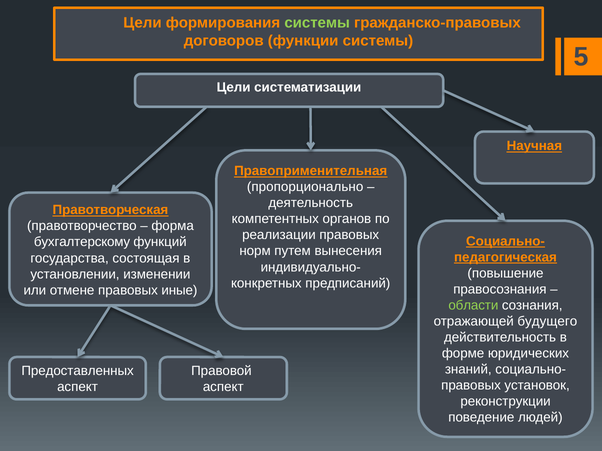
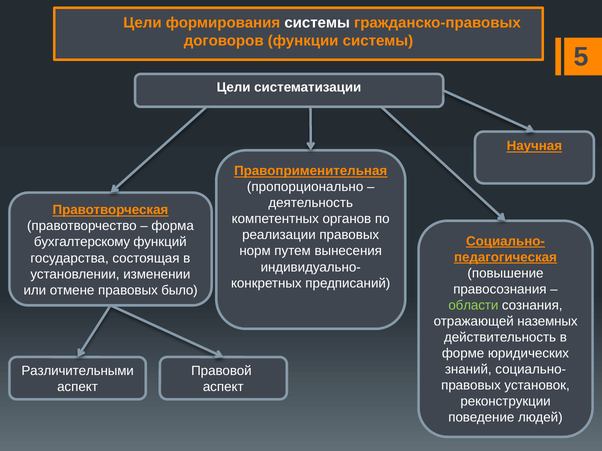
системы colour: light green -> white (317, 23)
иные: иные -> было (179, 290)
будущего: будущего -> наземных (547, 322)
Предоставленных: Предоставленных -> Различительными (78, 371)
